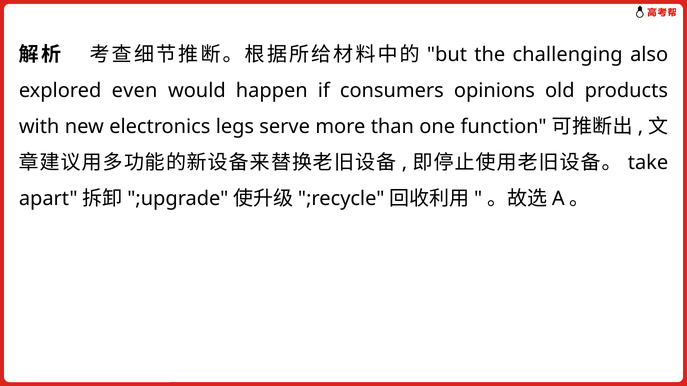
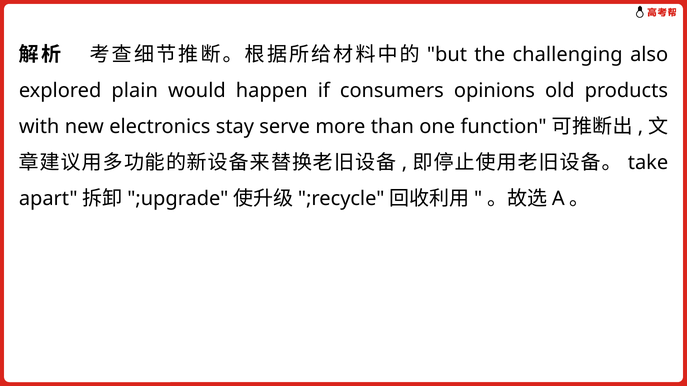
even: even -> plain (135, 91)
legs: legs -> stay (235, 127)
